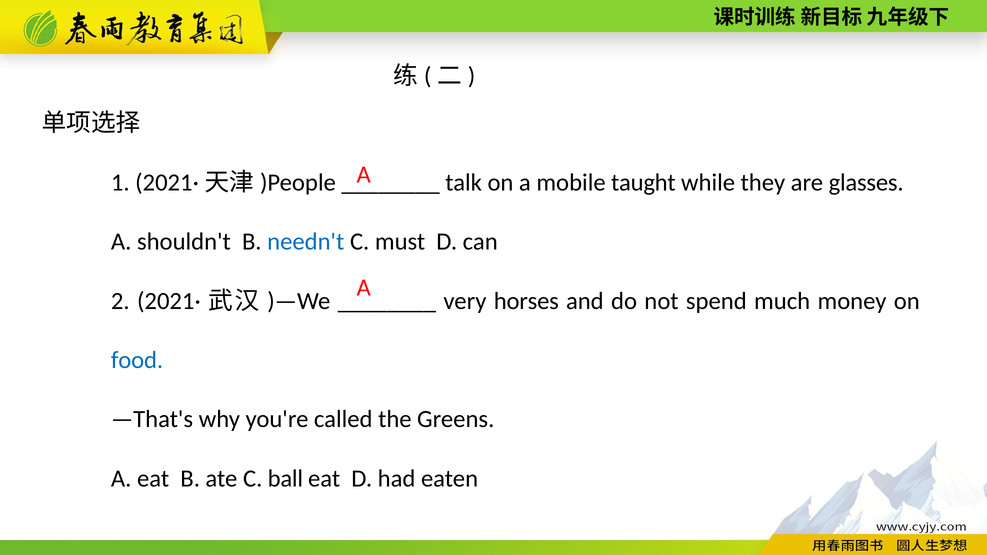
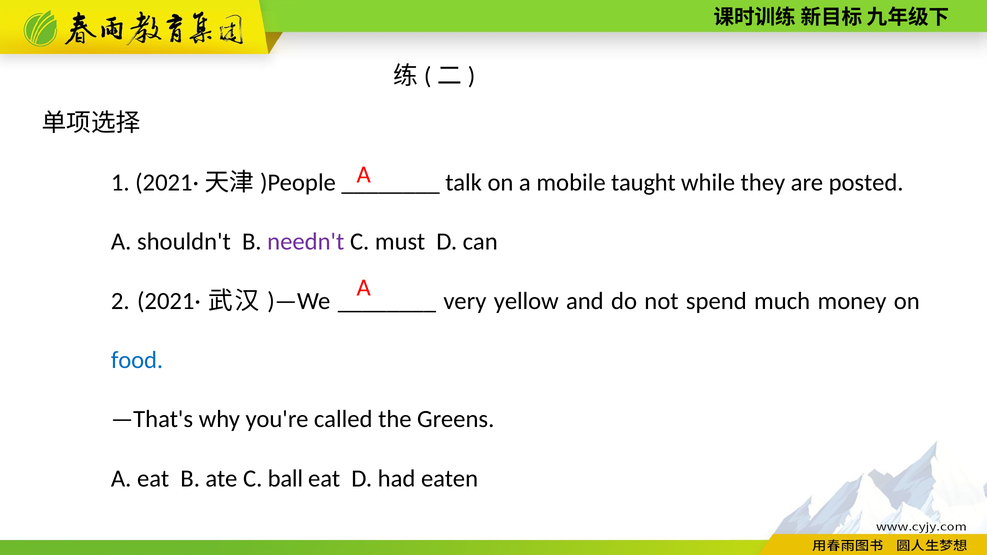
glasses: glasses -> posted (866, 183)
needn't colour: blue -> purple (306, 242)
horses: horses -> yellow (526, 301)
